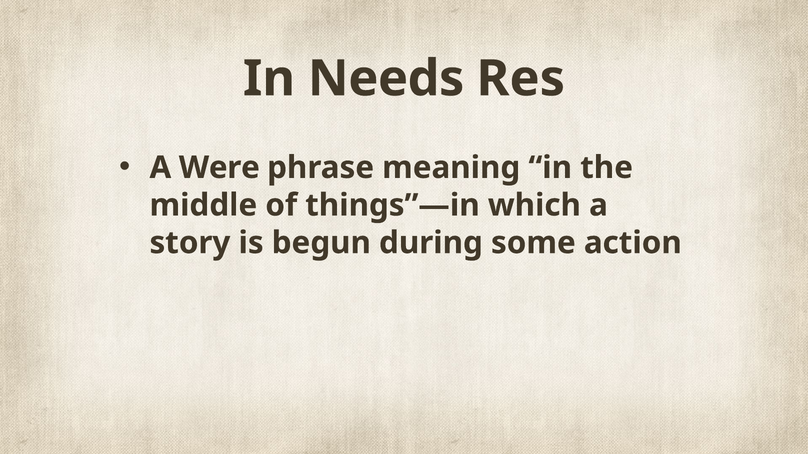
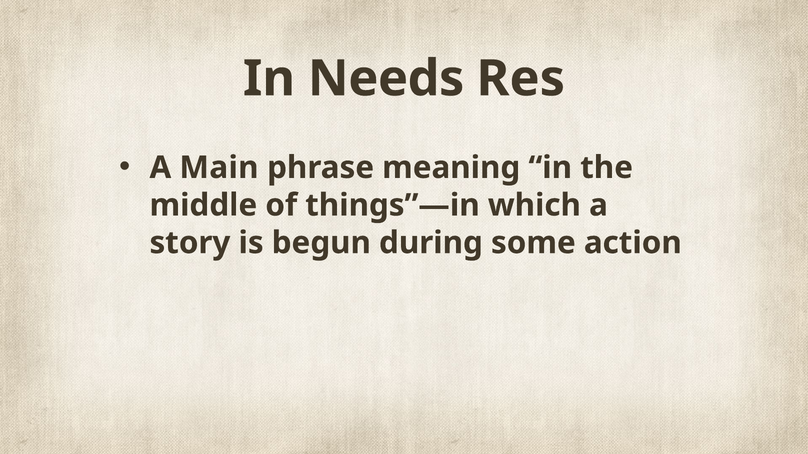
Were: Were -> Main (219, 168)
